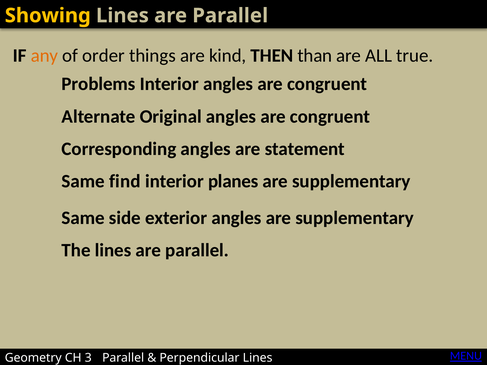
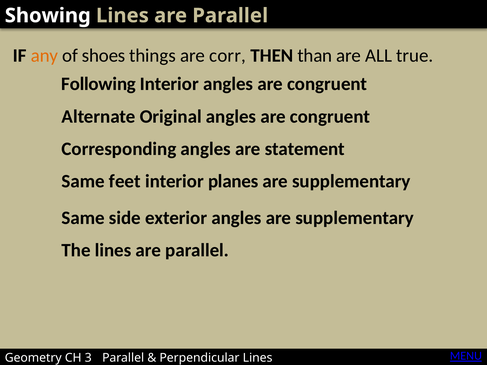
Showing colour: yellow -> white (48, 16)
order: order -> shoes (104, 56)
kind: kind -> corr (228, 56)
Problems: Problems -> Following (99, 84)
find: find -> feet (125, 181)
